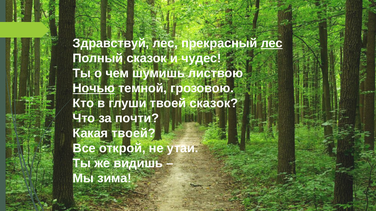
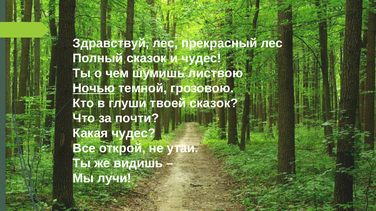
лес underline: present -> none (272, 43)
Какая твоей: твоей -> чудес (133, 134)
зима: зима -> лучи (114, 179)
